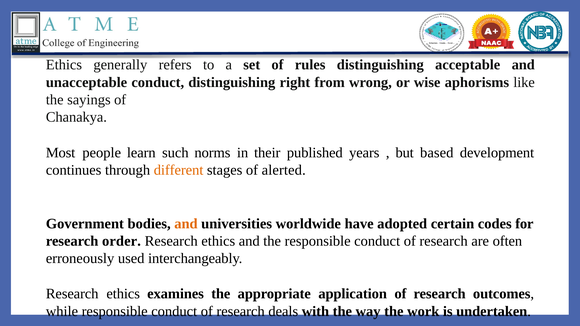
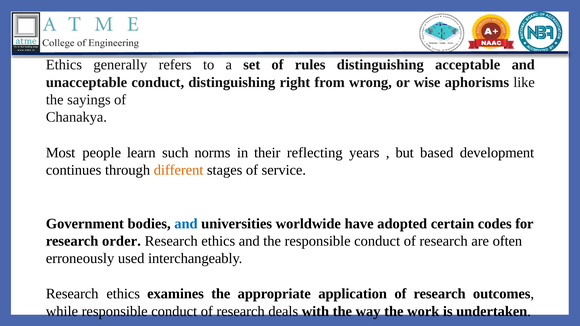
published: published -> reflecting (315, 153)
alerted: alerted -> service (284, 170)
and colour: orange -> blue (186, 224)
